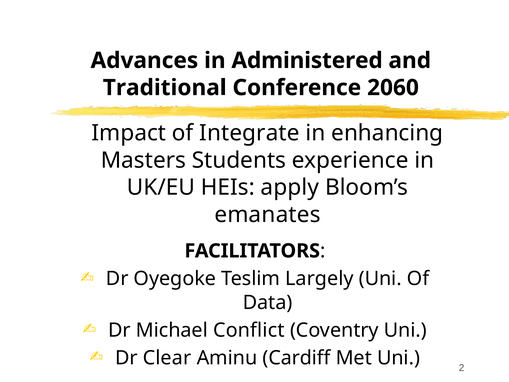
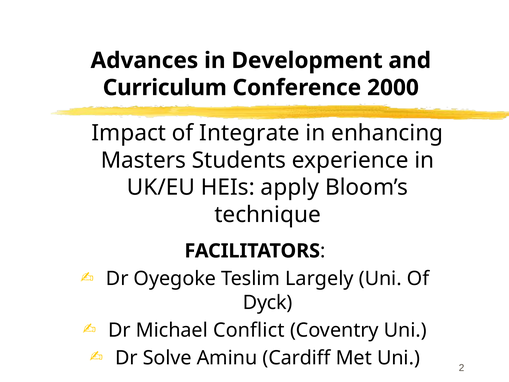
Administered: Administered -> Development (307, 60)
Traditional: Traditional -> Curriculum (165, 88)
2060: 2060 -> 2000 (393, 88)
emanates: emanates -> technique (268, 215)
Data: Data -> Dyck (268, 302)
Clear: Clear -> Solve (167, 358)
